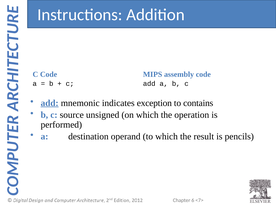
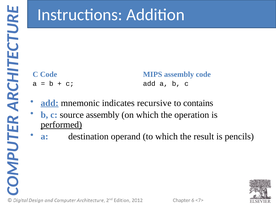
exception: exception -> recursive (154, 103)
source unsigned: unsigned -> assembly (103, 115)
performed underline: none -> present (61, 125)
